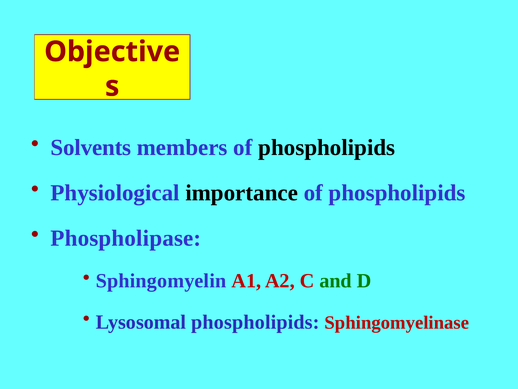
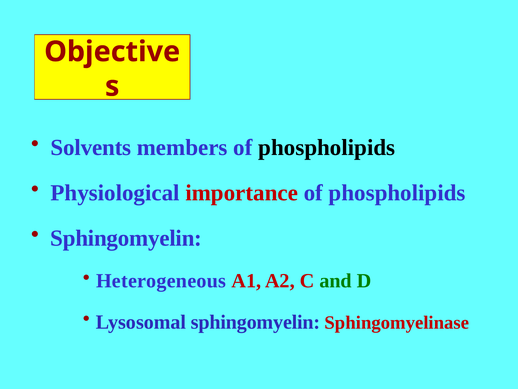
importance colour: black -> red (242, 193)
Phospholipase: Phospholipase -> Sphingomyelin (126, 238)
Sphingomyelin: Sphingomyelin -> Heterogeneous (161, 281)
Lysosomal phospholipids: phospholipids -> sphingomyelin (256, 322)
